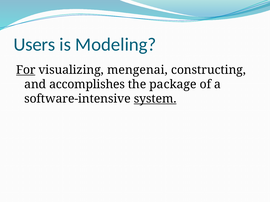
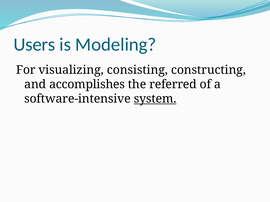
For underline: present -> none (26, 70)
mengenai: mengenai -> consisting (137, 70)
package: package -> referred (173, 85)
